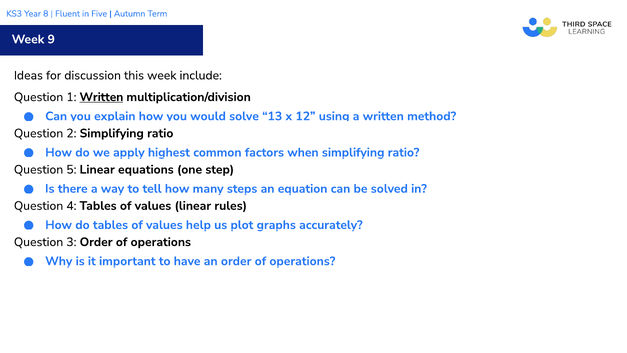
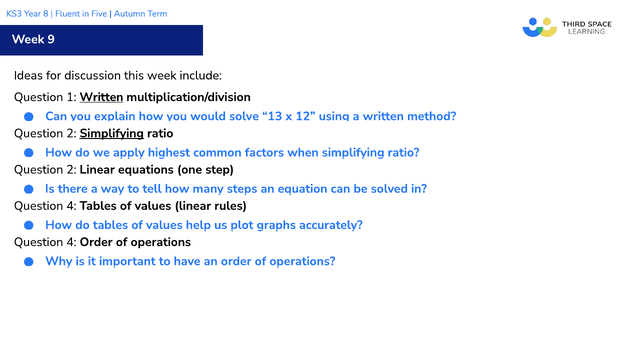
Simplifying underline: none -> present (112, 133)
5: 5 -> 2 (71, 169)
3: 3 -> 4 (71, 242)
